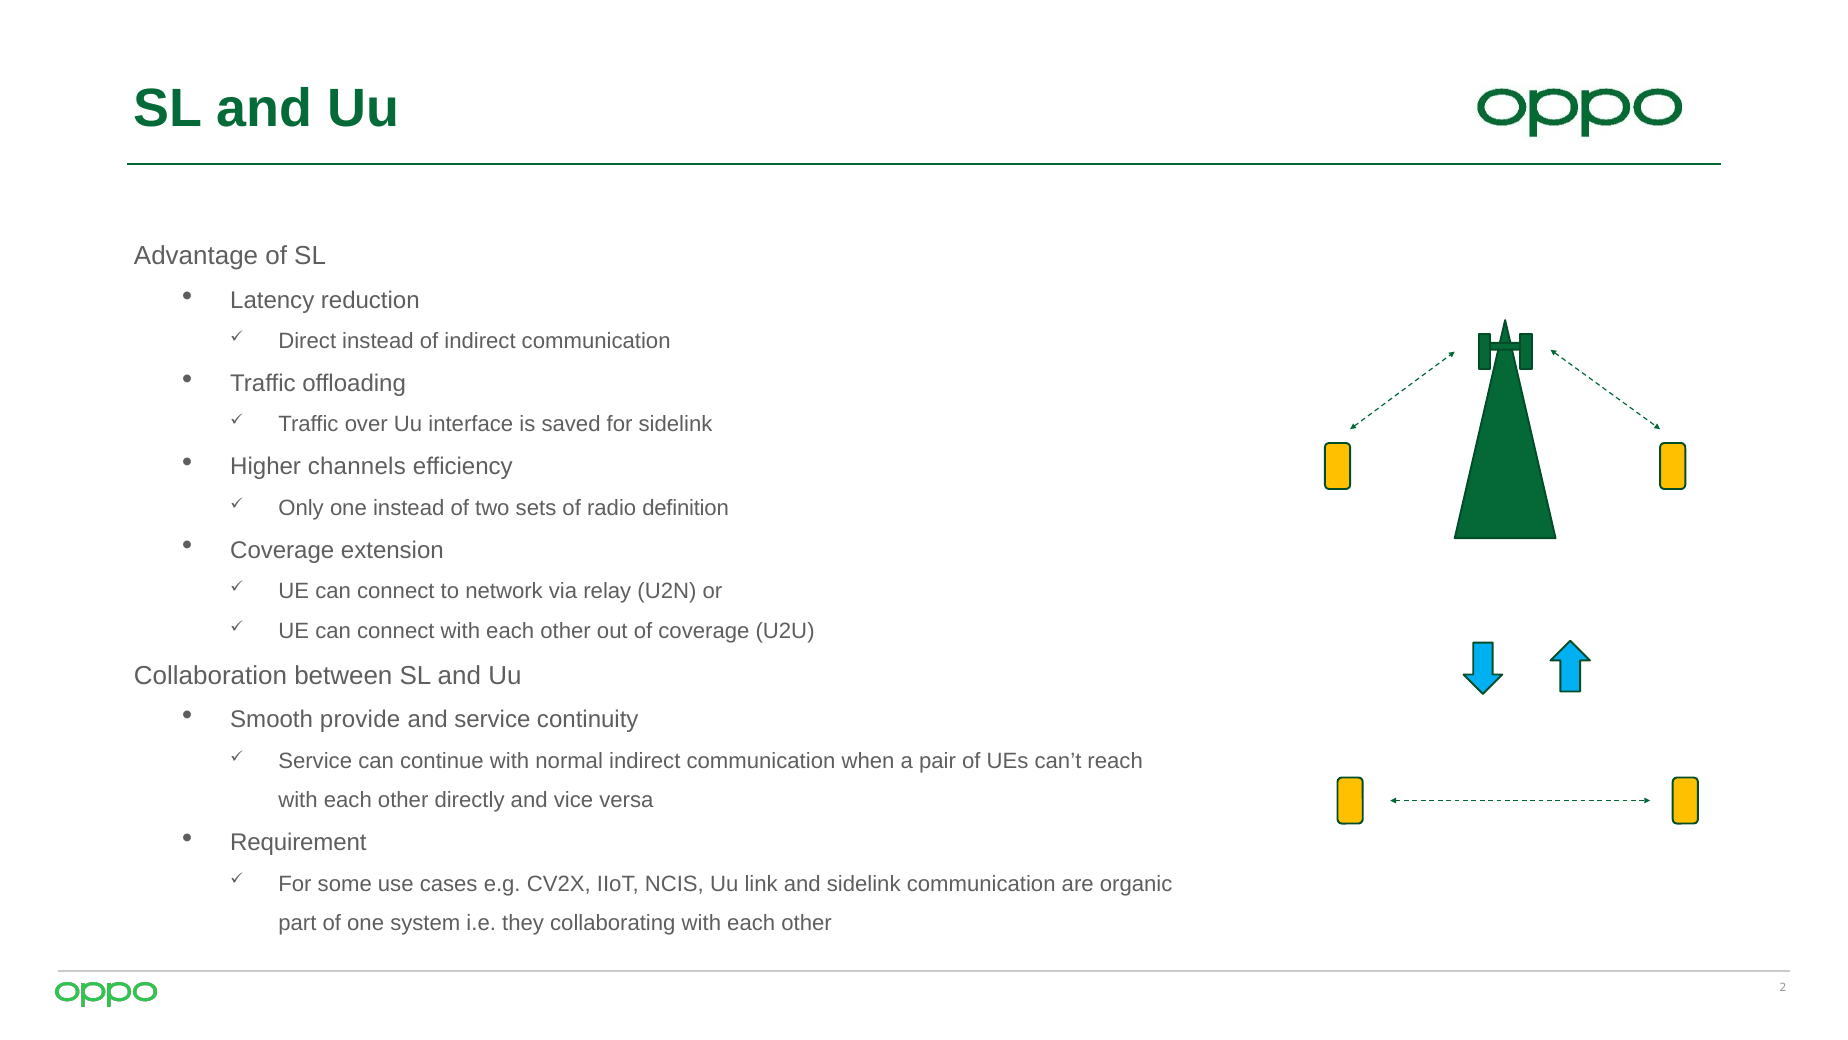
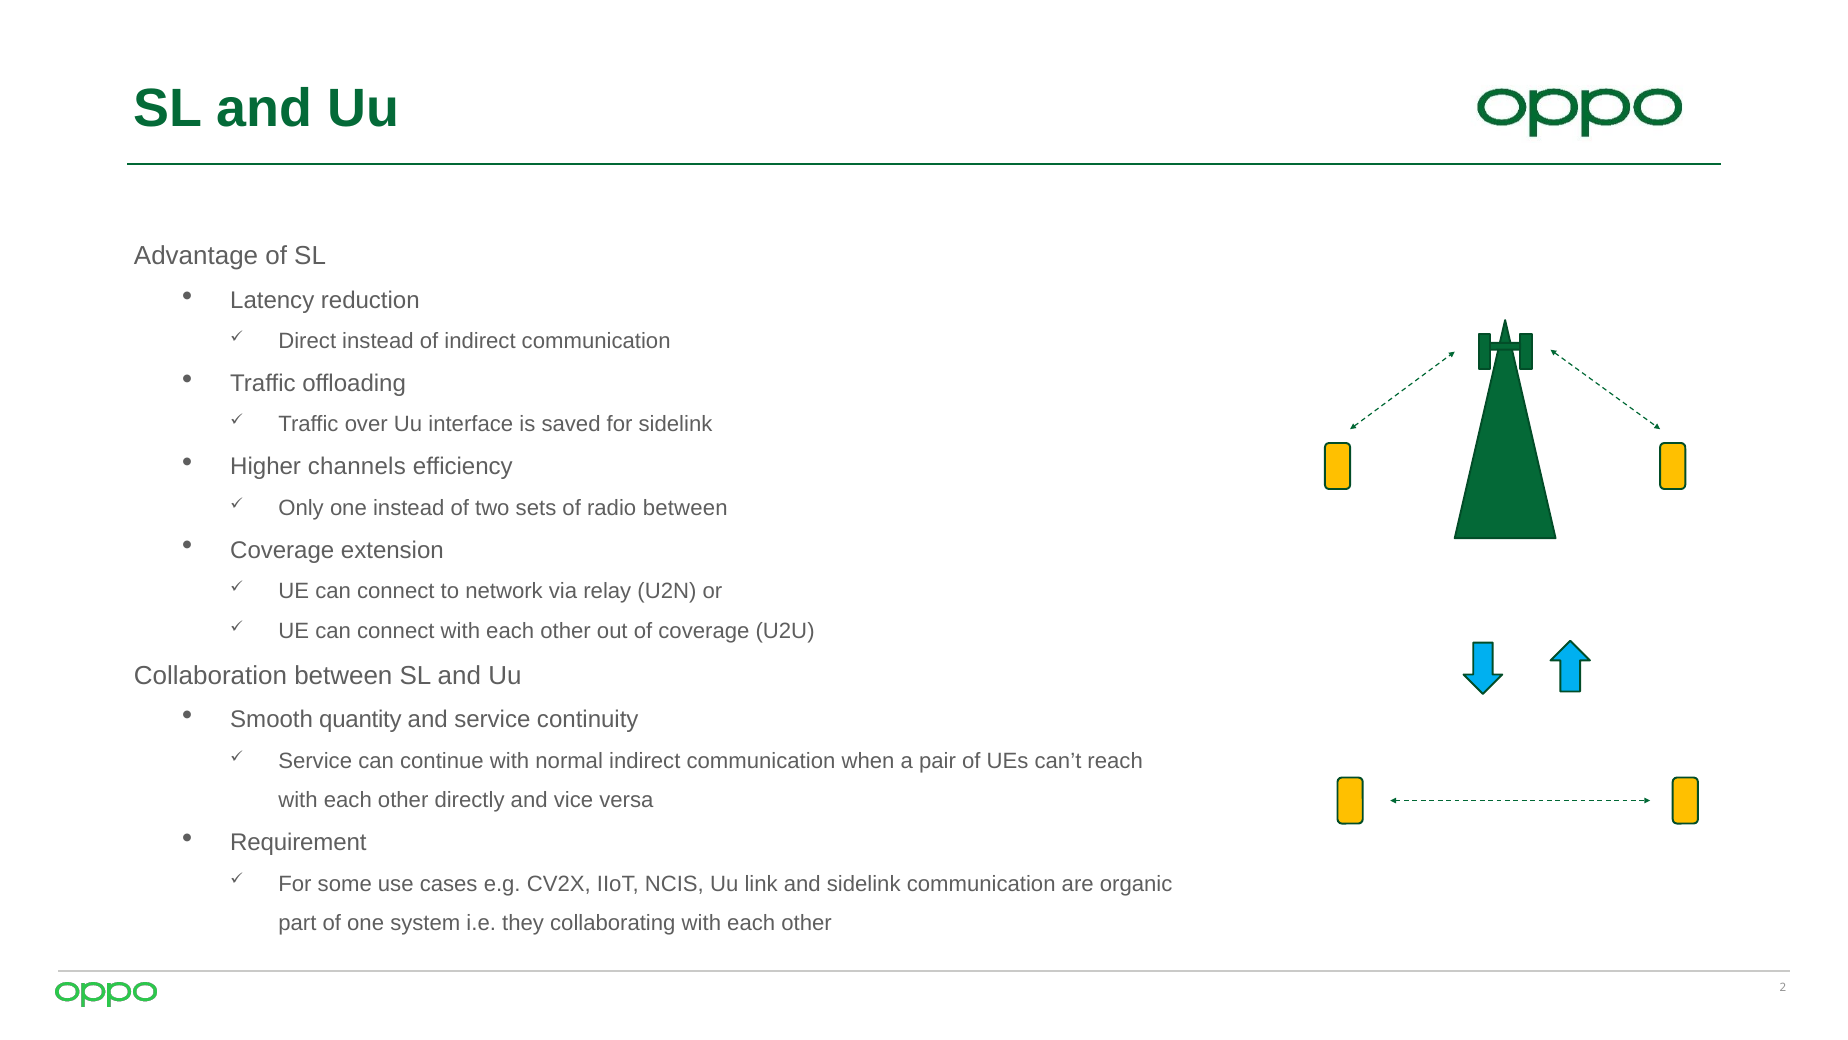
radio definition: definition -> between (685, 508)
provide: provide -> quantity (360, 720)
